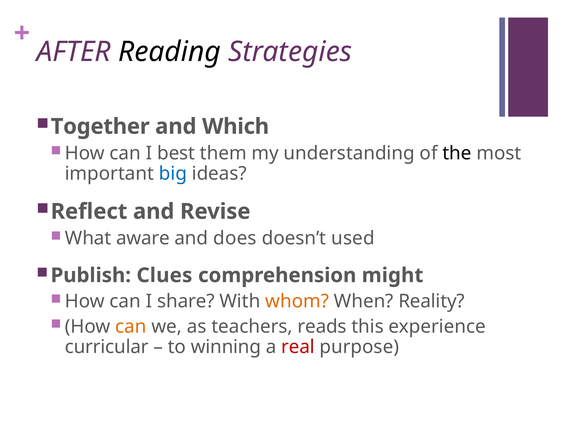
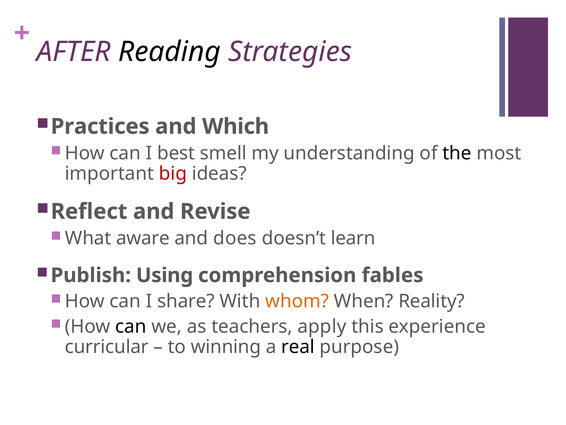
Together: Together -> Practices (100, 126)
them: them -> smell (223, 153)
big colour: blue -> red (173, 174)
used: used -> learn (353, 238)
Clues: Clues -> Using (165, 275)
might: might -> fables (393, 275)
can colour: orange -> black (131, 326)
reads: reads -> apply (322, 326)
real colour: red -> black (298, 346)
